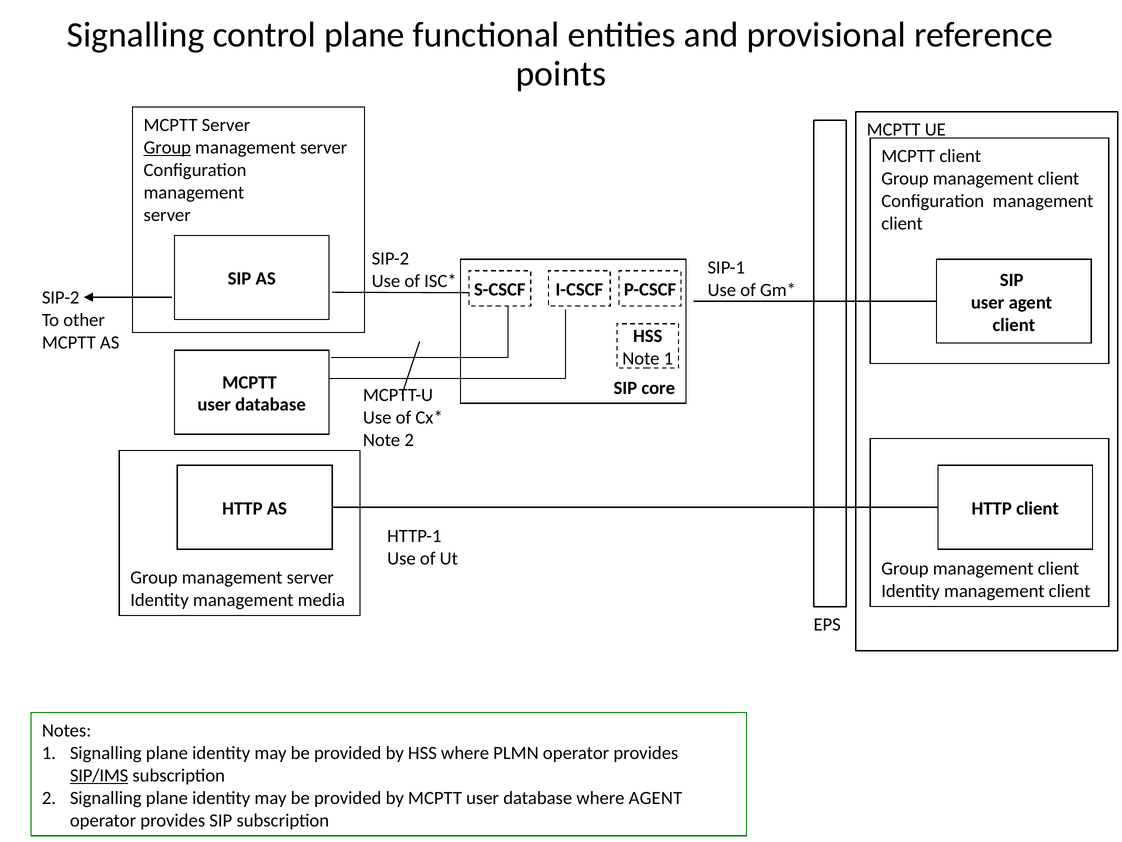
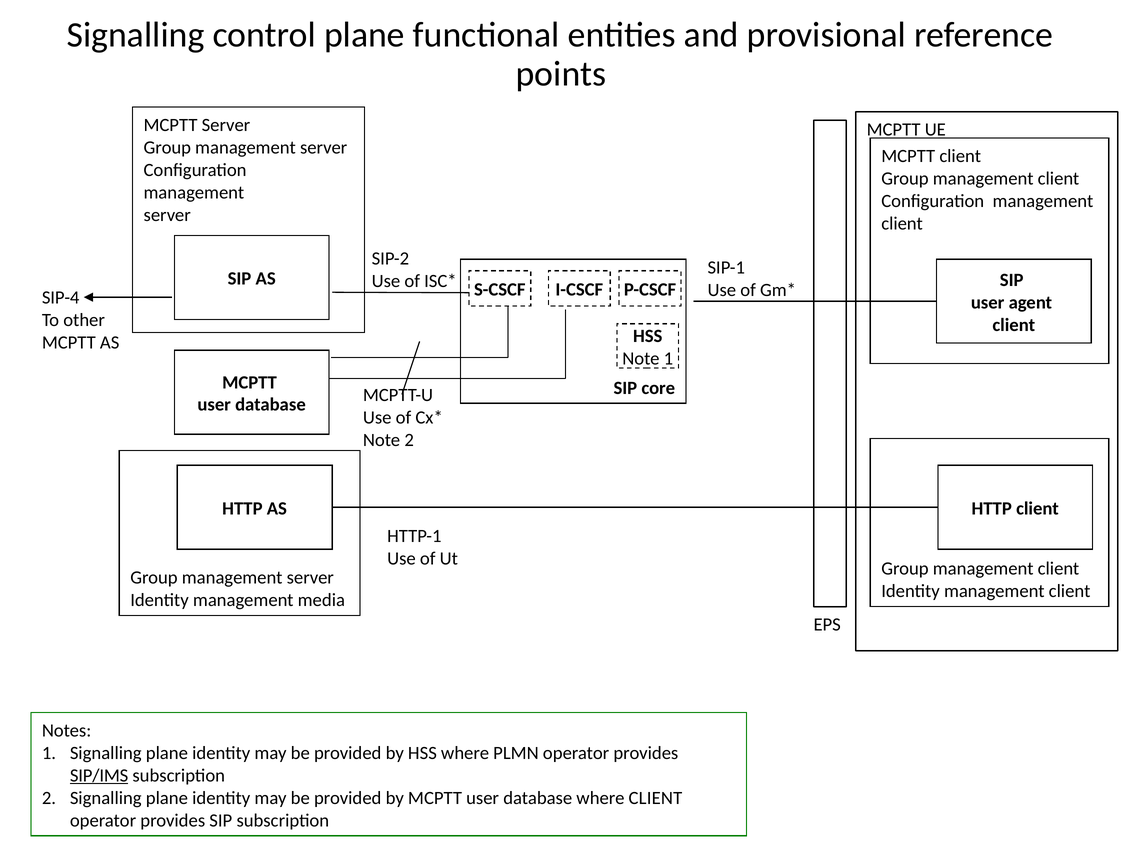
Group underline: present -> none (167, 147)
SIP-2: SIP-2 -> SIP-4 (61, 298)
where AGENT: AGENT -> CLIENT (655, 797)
